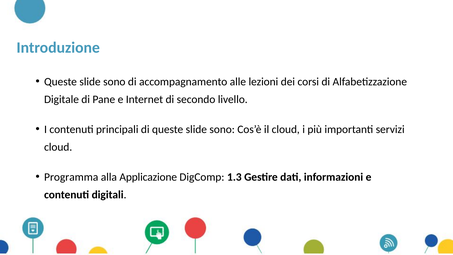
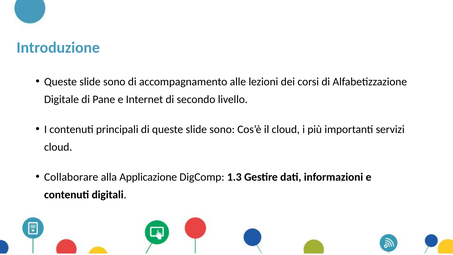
Programma: Programma -> Collaborare (71, 177)
